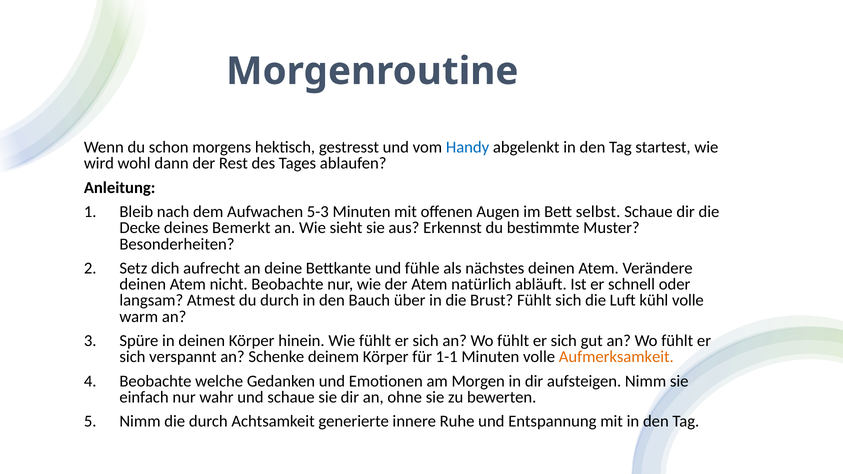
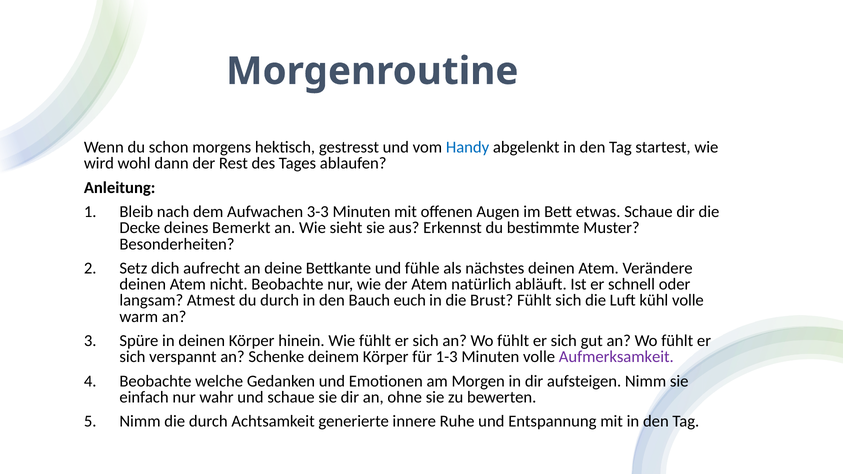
5-3: 5-3 -> 3-3 (318, 212)
selbst: selbst -> etwas (598, 212)
über: über -> euch (410, 301)
1-1: 1-1 -> 1-3 (447, 357)
Aufmerksamkeit colour: orange -> purple (616, 357)
